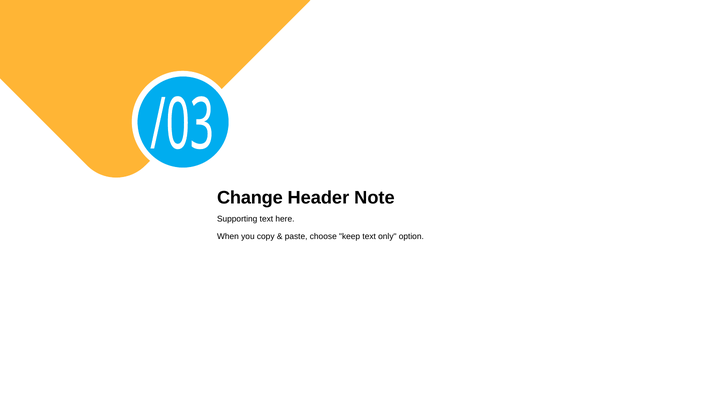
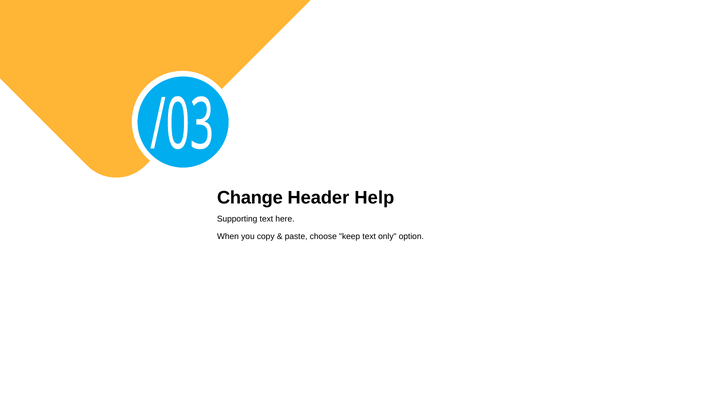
Note: Note -> Help (374, 198)
